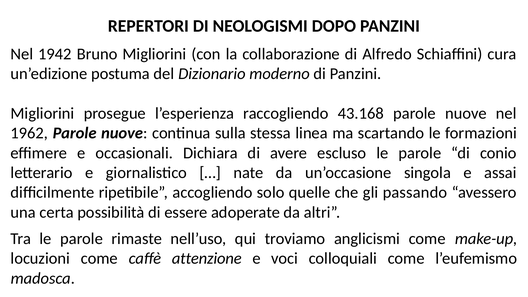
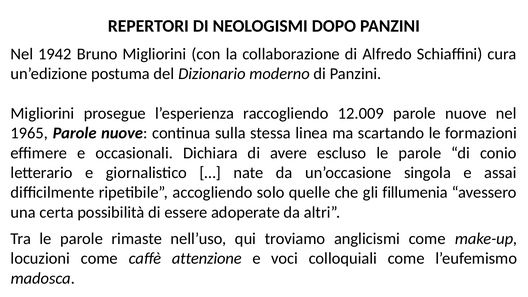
43.168: 43.168 -> 12.009 (361, 113)
1962: 1962 -> 1965 (29, 133)
passando: passando -> fillumenia (415, 193)
